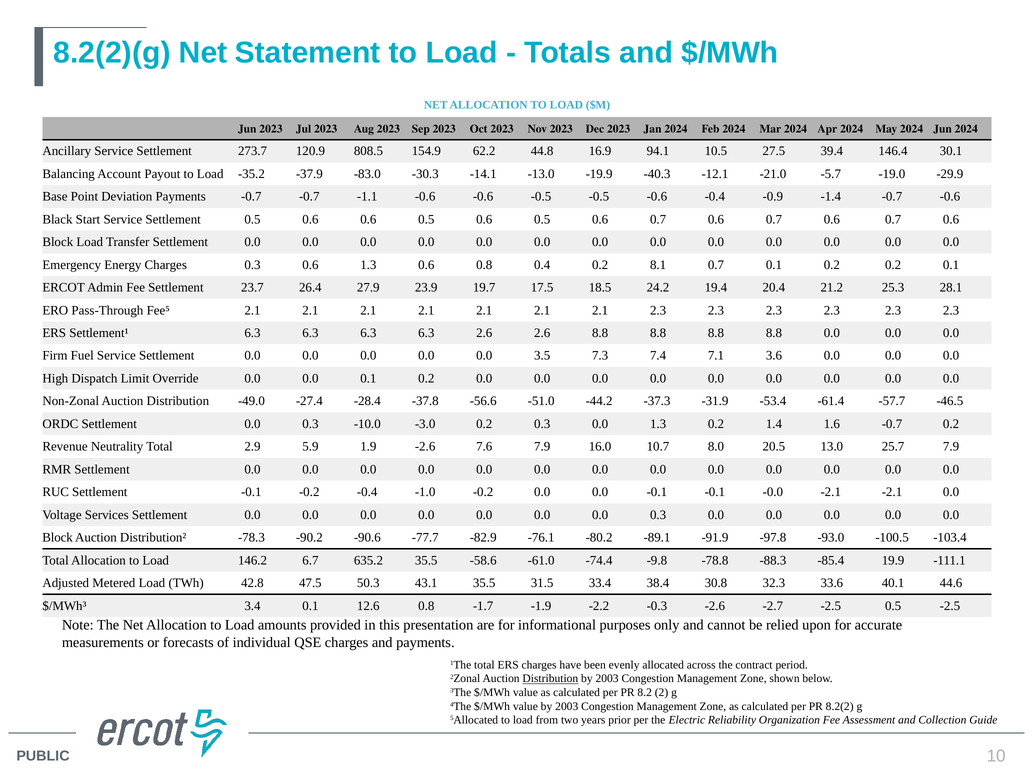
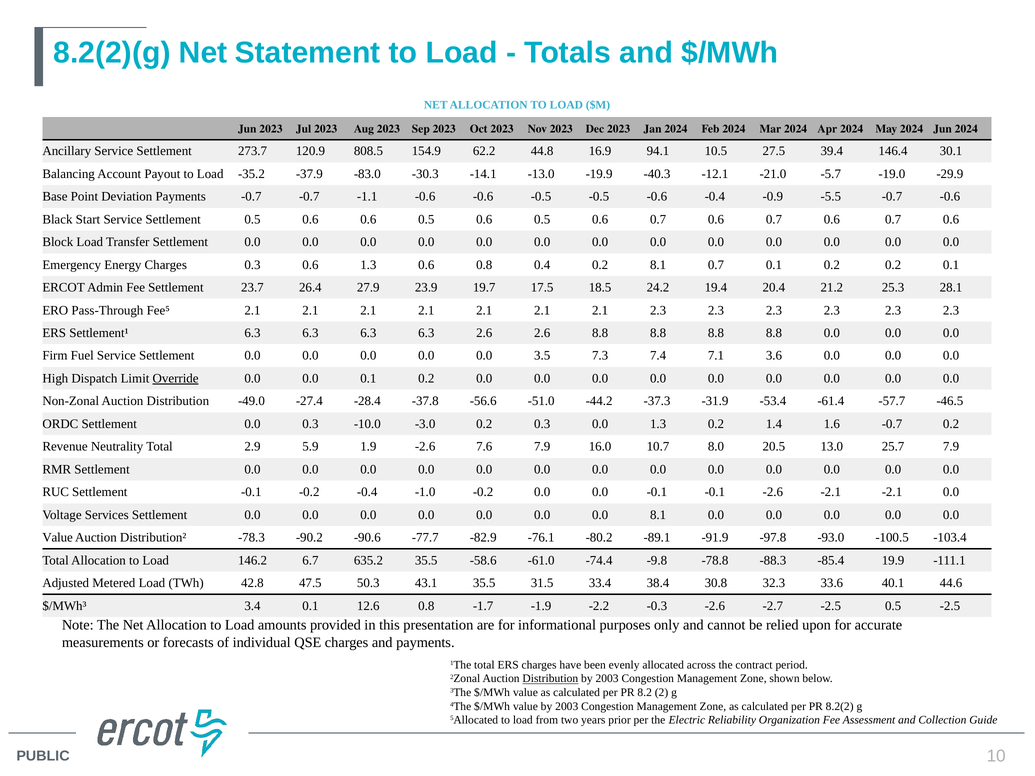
-1.4: -1.4 -> -5.5 (831, 197)
Override underline: none -> present (176, 379)
-0.1 -0.0: -0.0 -> -2.6 (773, 492)
0.0 0.0 0.3: 0.3 -> 8.1 (658, 515)
Block: Block -> Value (58, 538)
